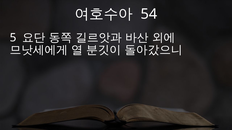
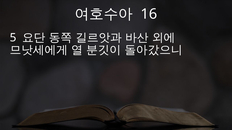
54: 54 -> 16 (149, 14)
